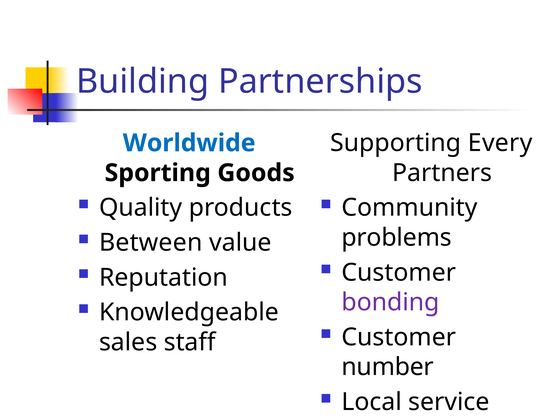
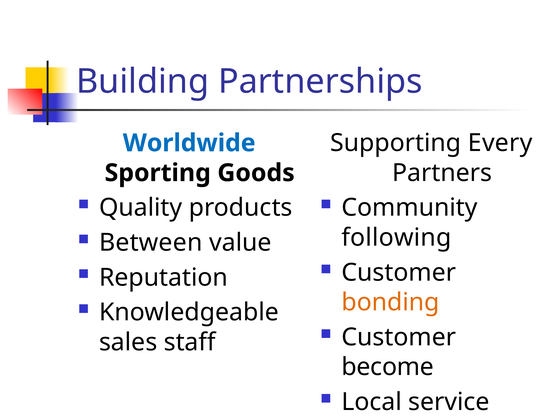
problems: problems -> following (396, 238)
bonding colour: purple -> orange (390, 302)
number: number -> become (388, 367)
